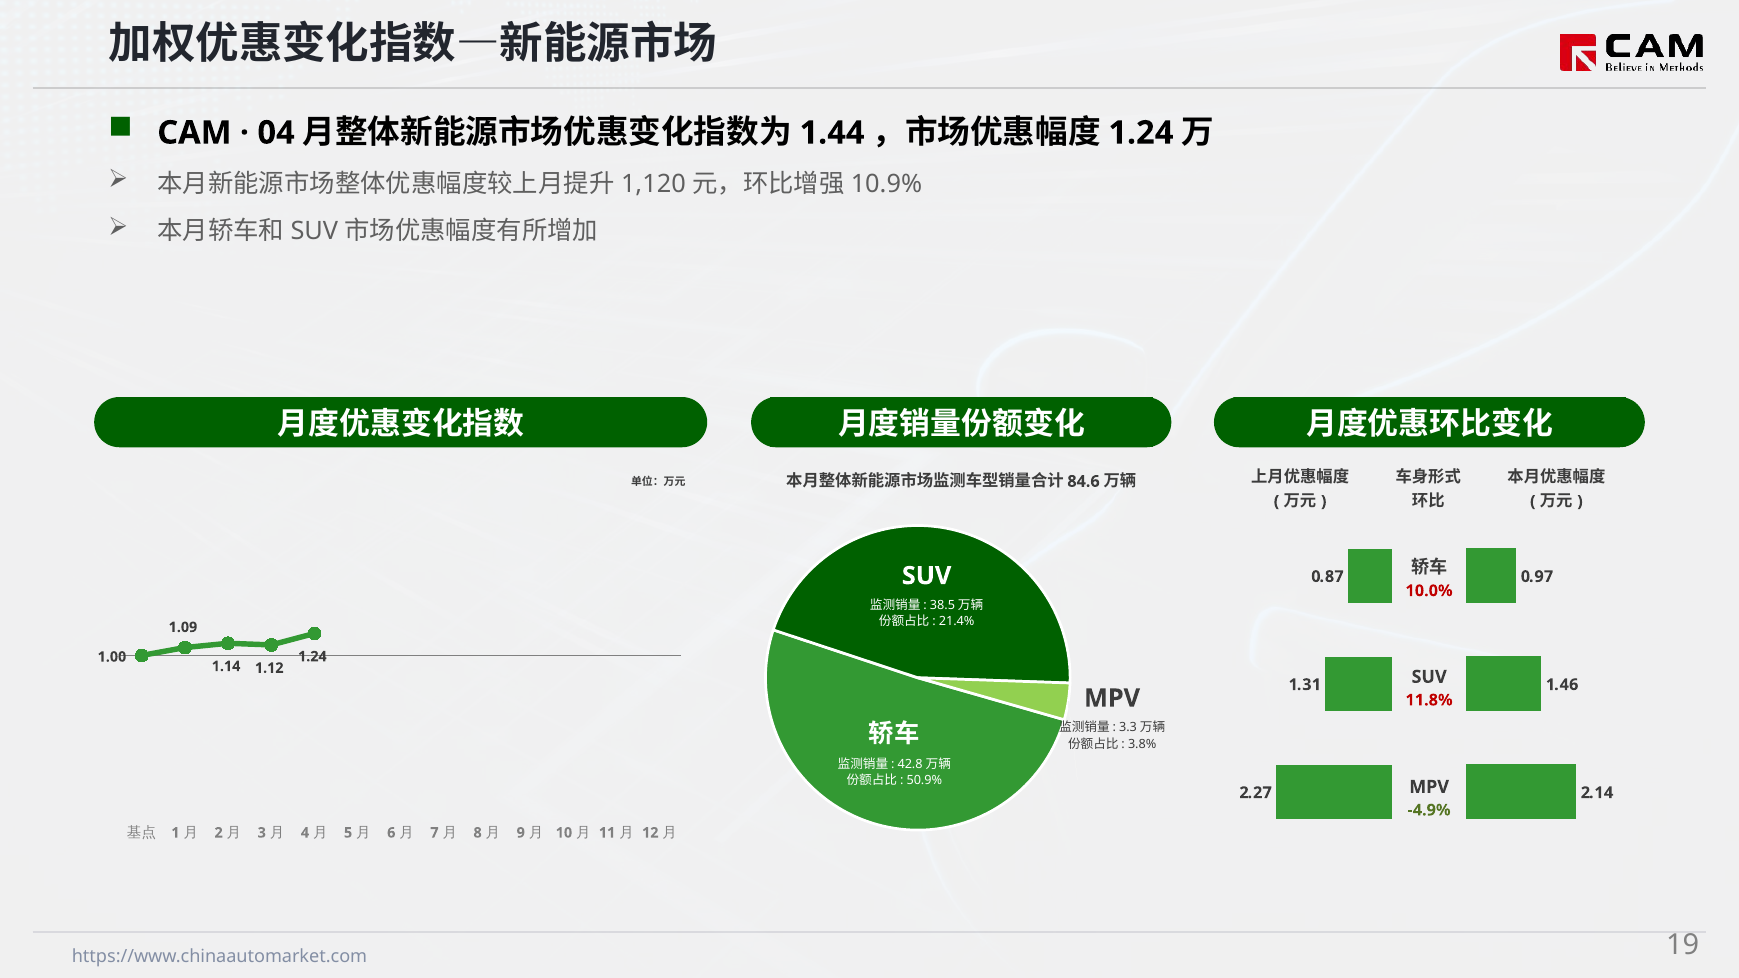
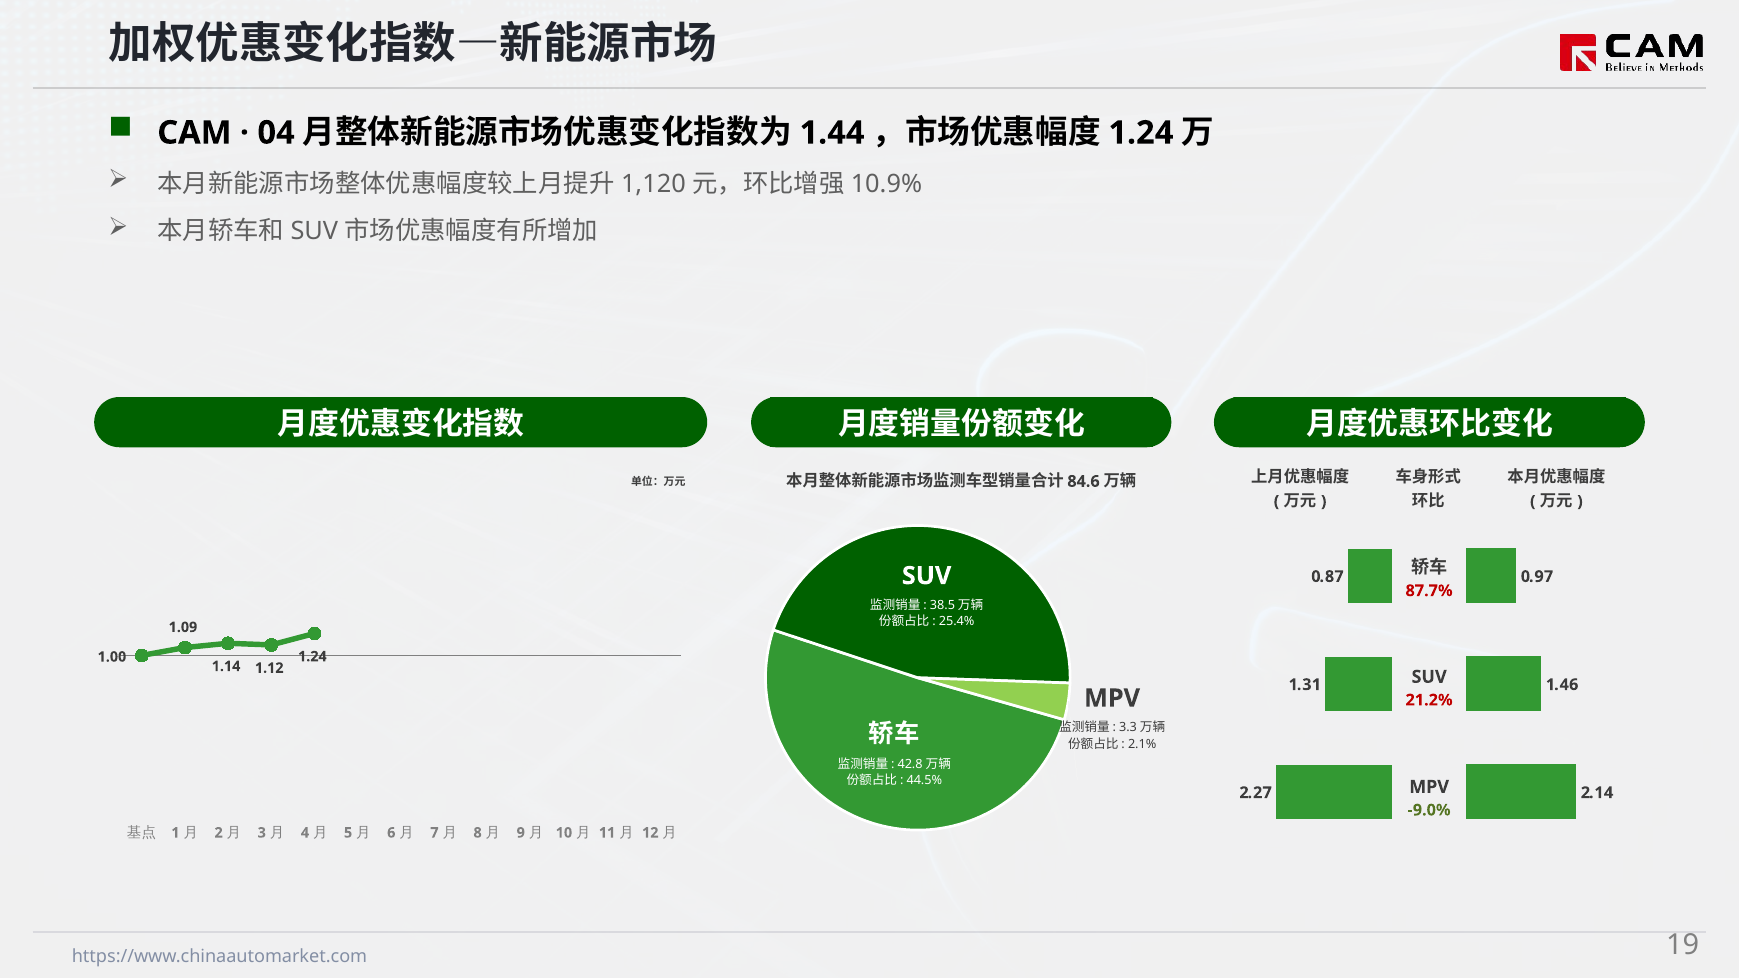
10.0%: 10.0% -> 87.7% (1429, 591)
21.4%: 21.4% -> 25.4% (957, 622)
11.8%: 11.8% -> 21.2% (1429, 700)
3.8%: 3.8% -> 2.1% (1142, 744)
50.9%: 50.9% -> 44.5% (924, 780)
-4.9%: -4.9% -> -9.0% (1429, 810)
